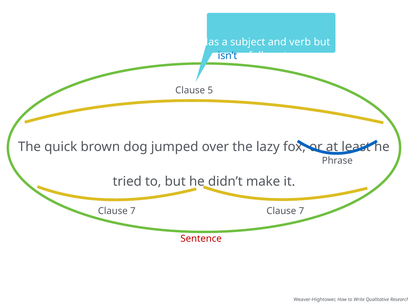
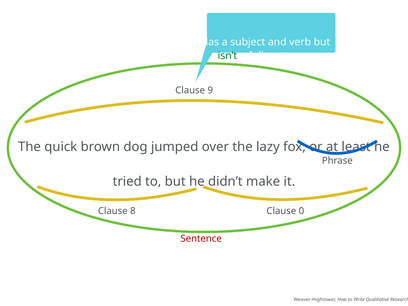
isn’t colour: blue -> green (227, 56)
5: 5 -> 9 (210, 90)
7: 7 -> 8 (133, 211)
7: 7 -> 0 (301, 211)
